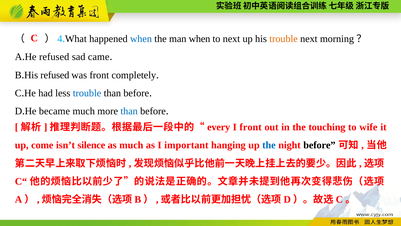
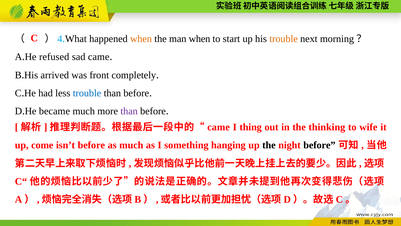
when colour: blue -> orange (141, 39)
to next: next -> start (231, 39)
His refused: refused -> arrived (55, 75)
than colour: blue -> purple (129, 111)
every: every -> came (219, 127)
I front: front -> thing (251, 127)
touching: touching -> thinking (327, 127)
isn’t silence: silence -> before (91, 145)
important: important -> something (186, 145)
the colour: blue -> black (269, 145)
